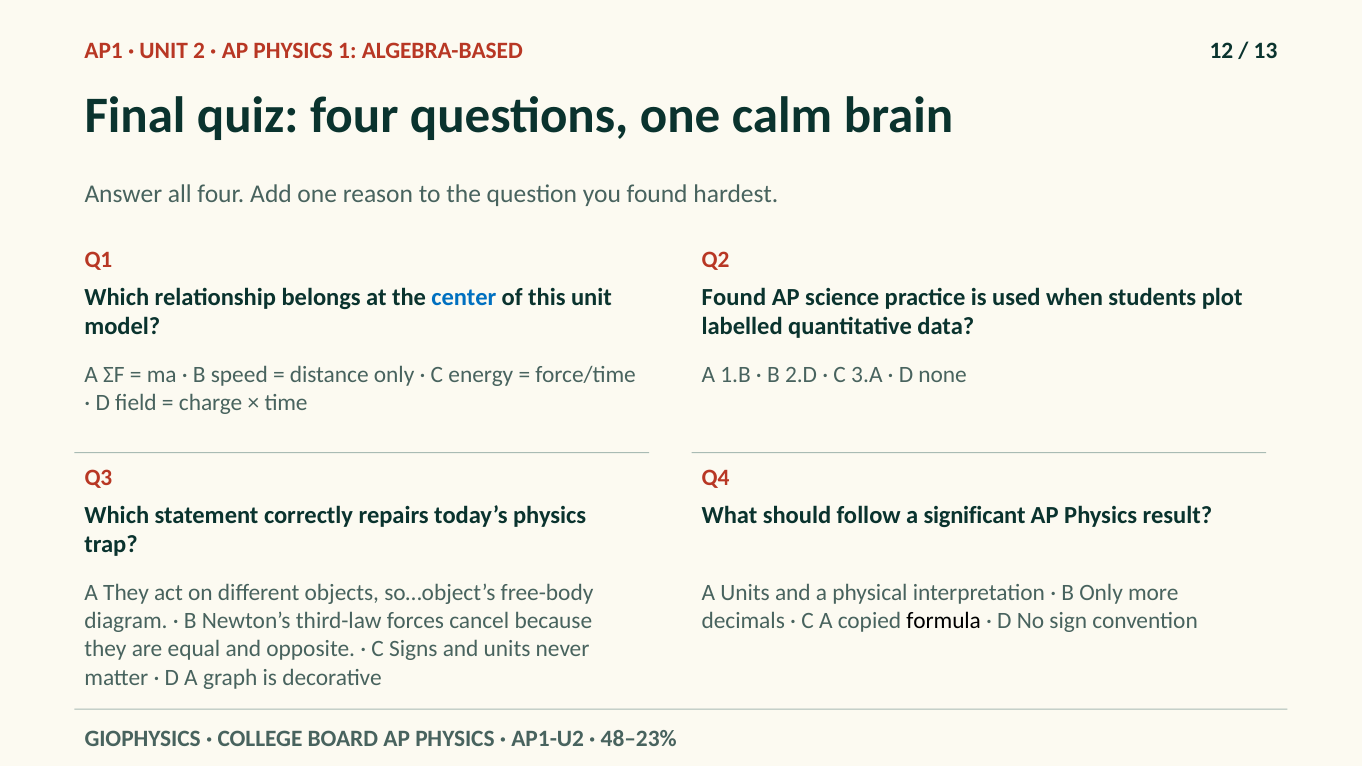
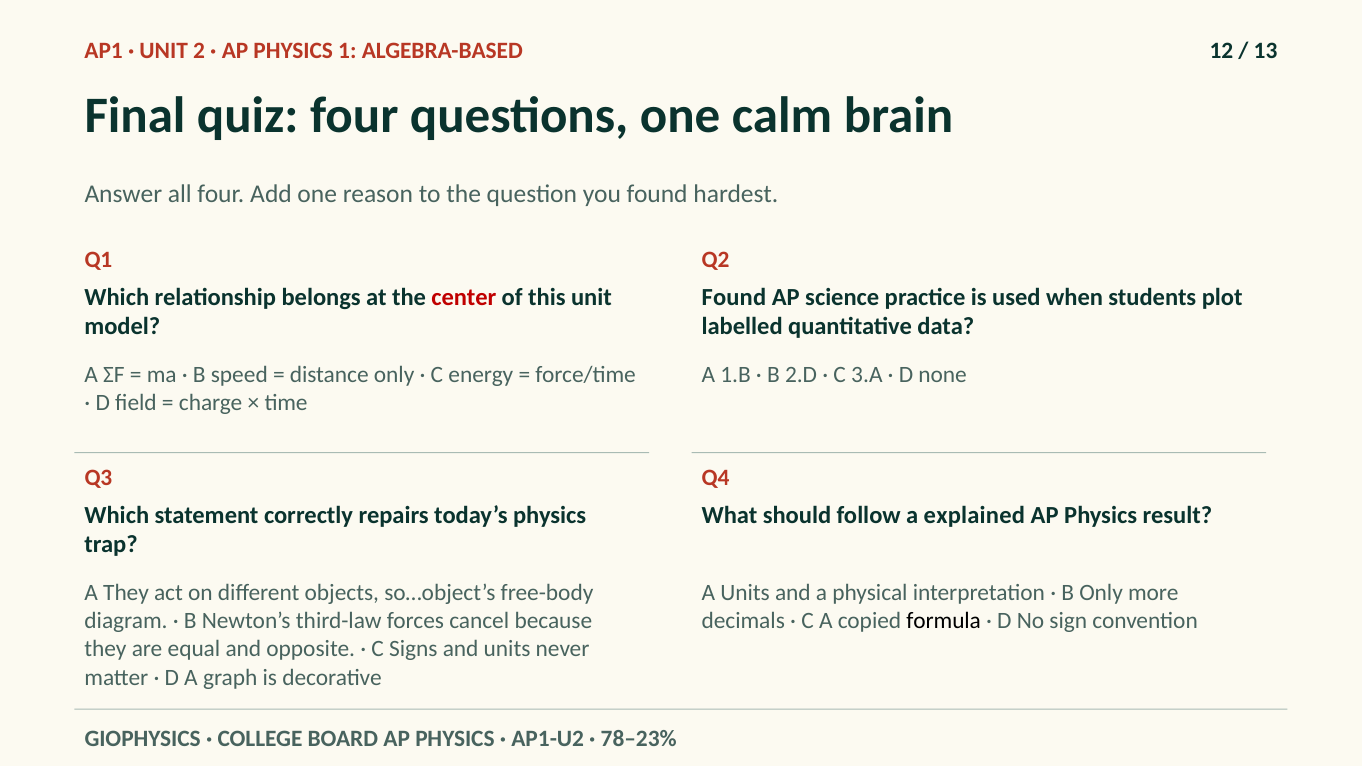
center colour: blue -> red (464, 297)
significant: significant -> explained (974, 515)
48–23%: 48–23% -> 78–23% (639, 739)
